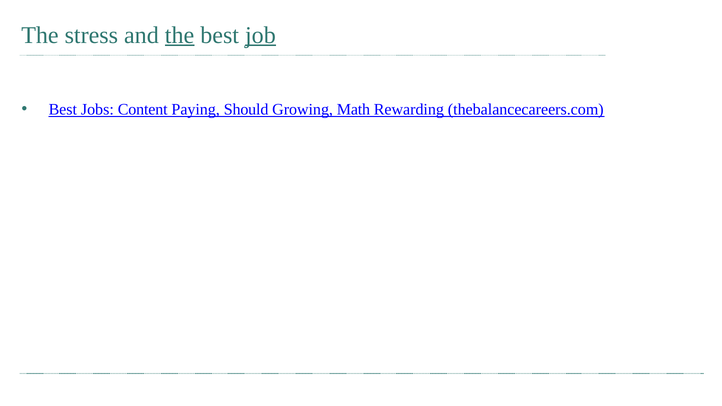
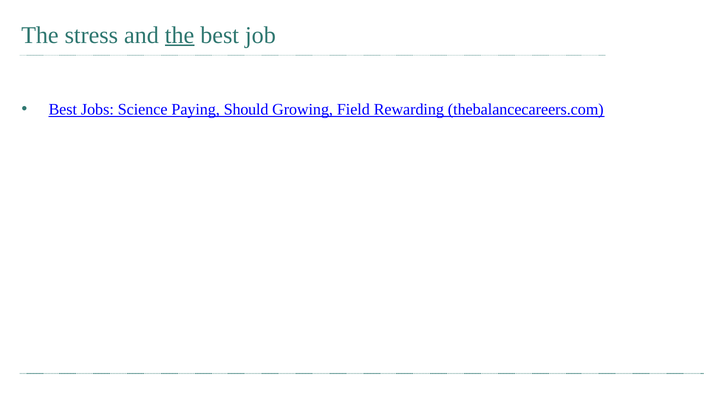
job underline: present -> none (260, 35)
Content: Content -> Science (143, 109)
Math: Math -> Field (353, 109)
